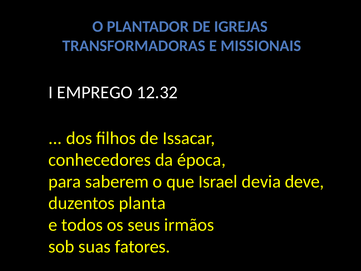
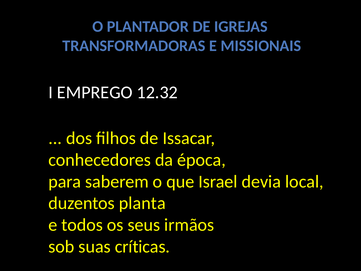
deve: deve -> local (304, 181)
fatores: fatores -> críticas (142, 246)
